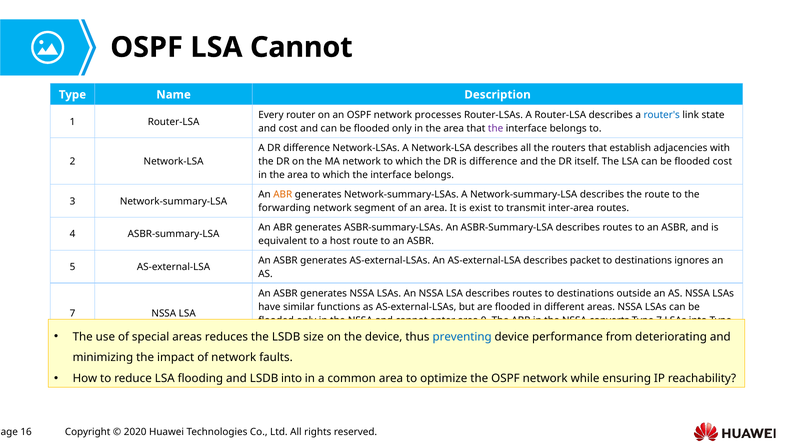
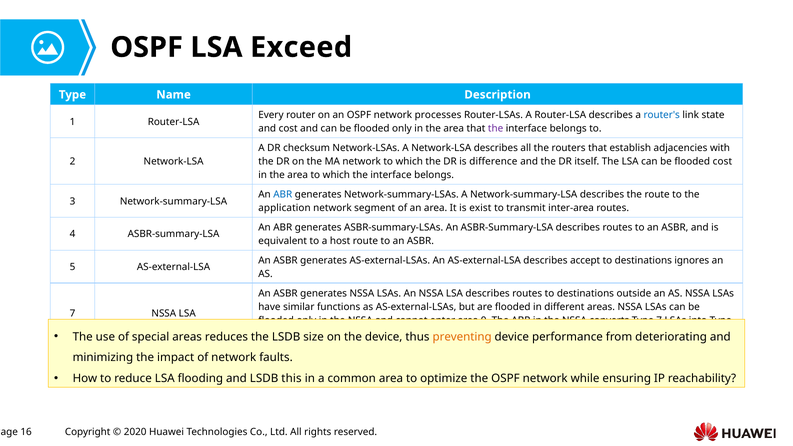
LSA Cannot: Cannot -> Exceed (301, 47)
DR difference: difference -> checksum (307, 148)
ABR colour: orange -> blue (283, 195)
forwarding: forwarding -> application (284, 208)
packet: packet -> accept (585, 260)
preventing colour: blue -> orange (462, 337)
LSDB into: into -> this (291, 378)
